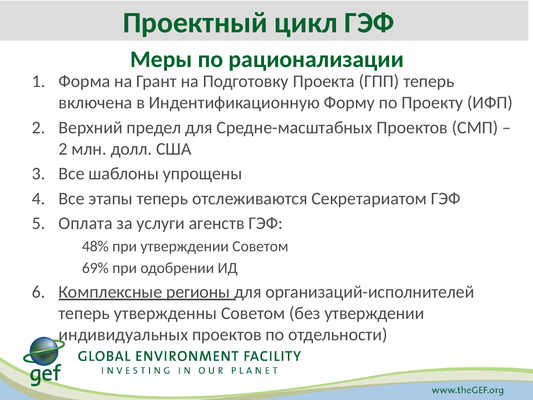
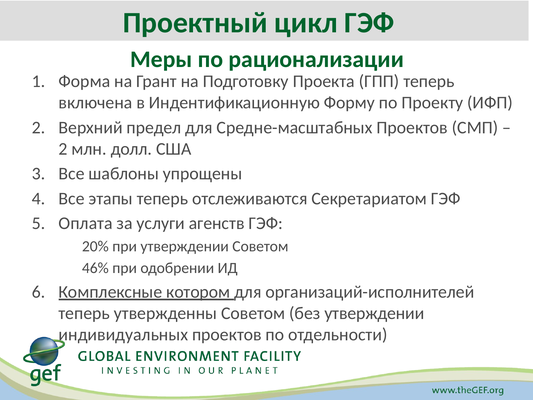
48%: 48% -> 20% (95, 246)
69%: 69% -> 46% (95, 268)
регионы: регионы -> котором (198, 292)
